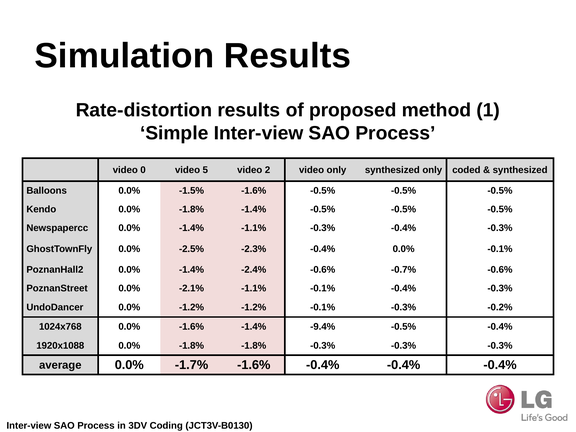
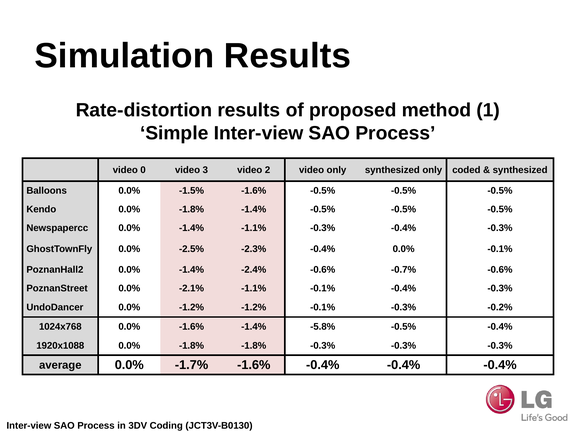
5: 5 -> 3 (205, 170)
-9.4%: -9.4% -> -5.8% (323, 327)
